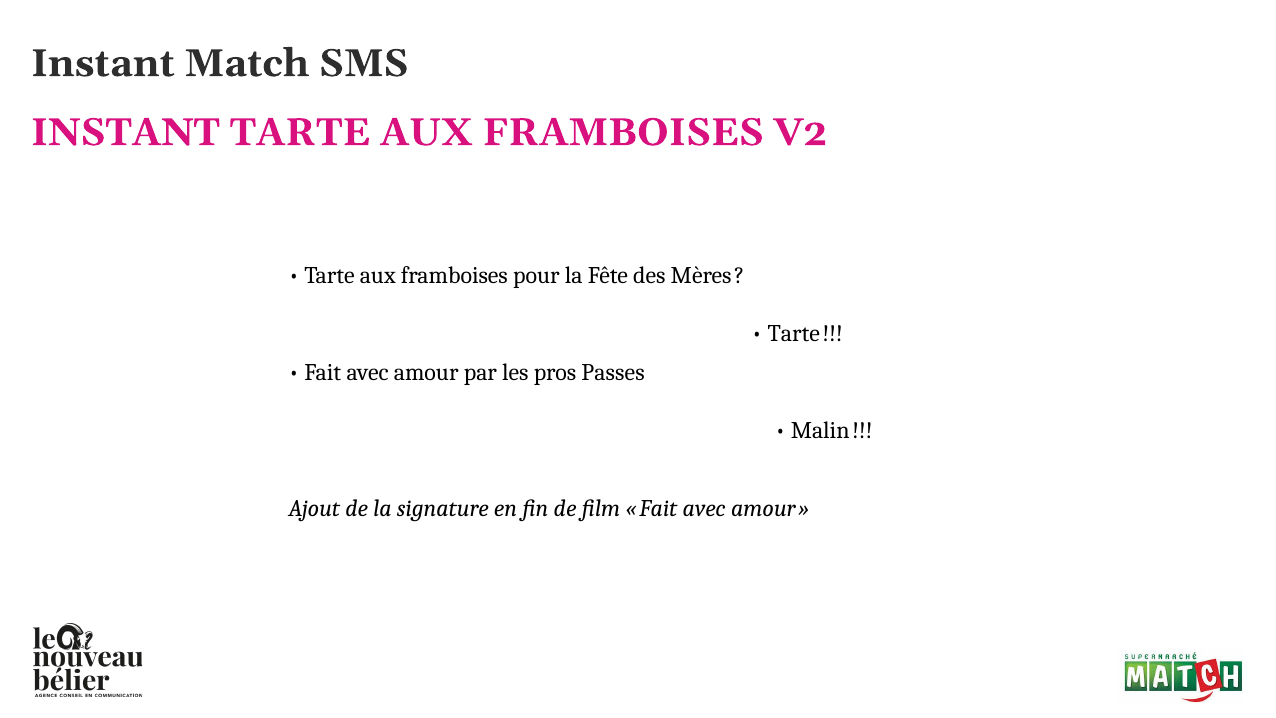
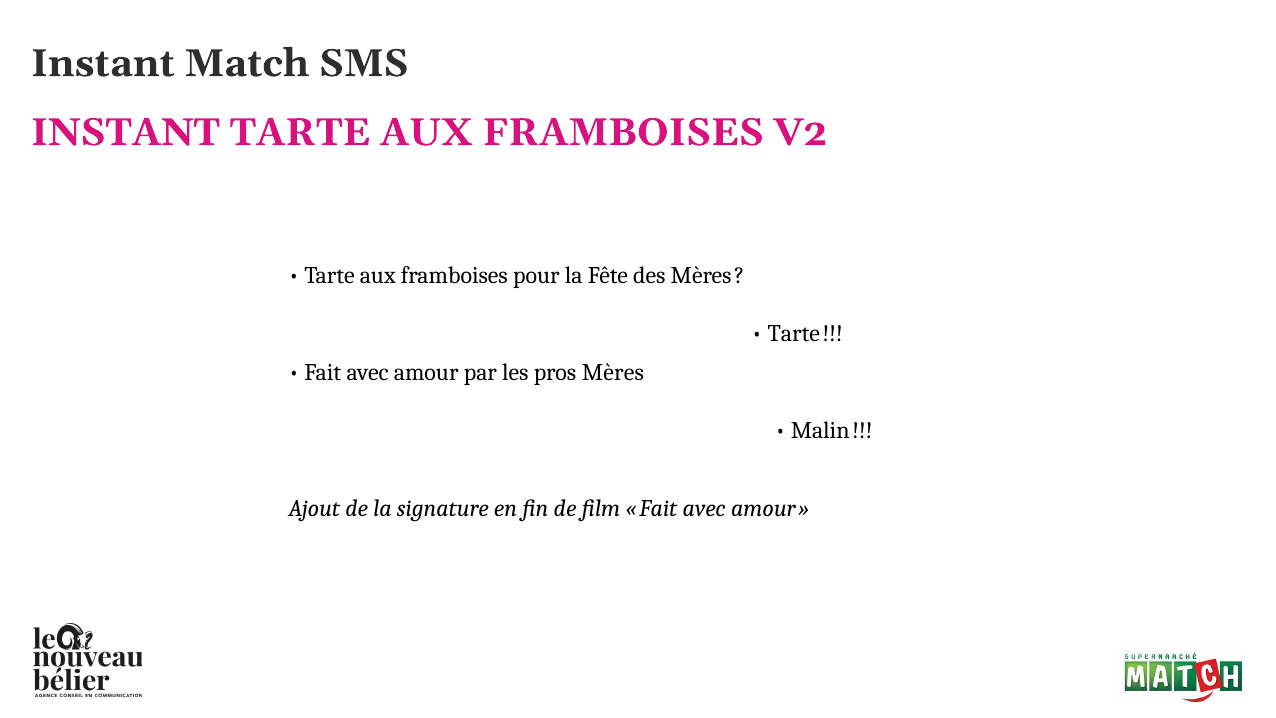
pros Passes: Passes -> Mères (613, 373)
